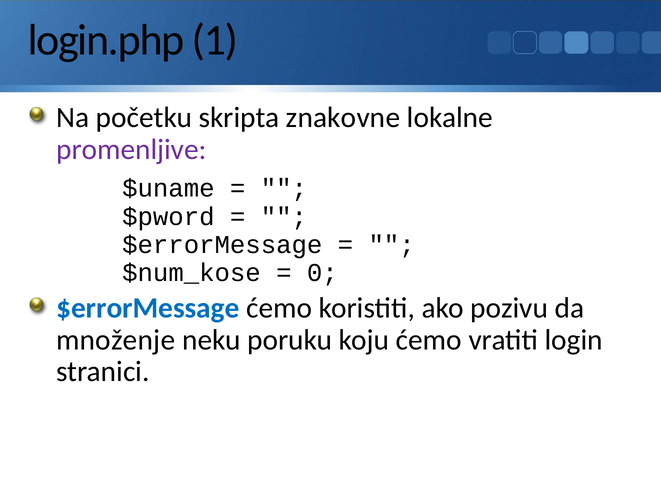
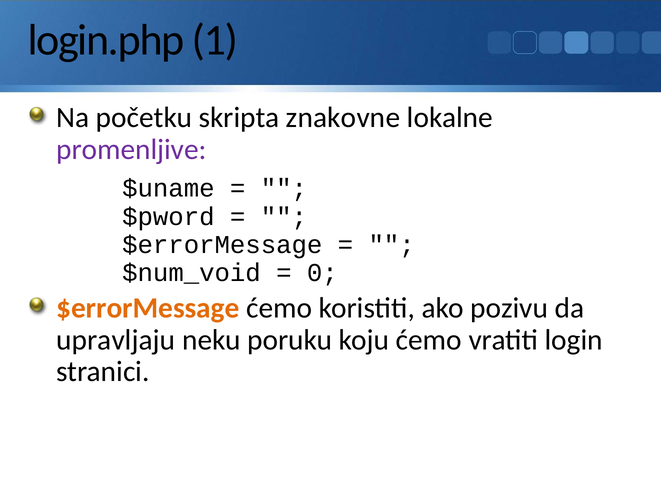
$num_kose: $num_kose -> $num_void (192, 272)
$errorMessage colour: blue -> orange (148, 308)
množenje: množenje -> upravljaju (116, 340)
